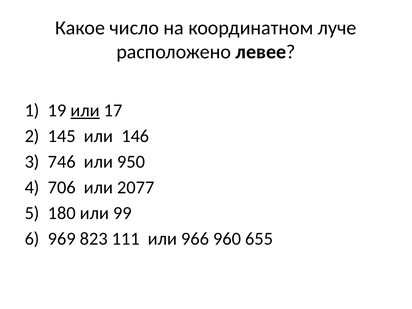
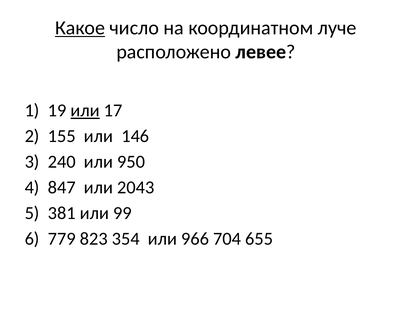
Какое underline: none -> present (80, 28)
145: 145 -> 155 (62, 136)
746: 746 -> 240 (62, 162)
706: 706 -> 847 (62, 187)
2077: 2077 -> 2043 (136, 187)
180: 180 -> 381 (62, 213)
969: 969 -> 779 (62, 239)
111: 111 -> 354 (126, 239)
960: 960 -> 704 (227, 239)
